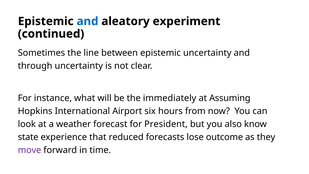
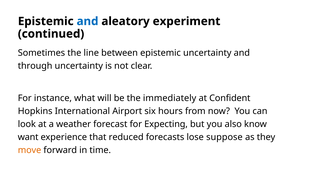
Assuming: Assuming -> Confident (230, 98)
President: President -> Expecting (166, 124)
state: state -> want (28, 137)
outcome: outcome -> suppose (224, 137)
move colour: purple -> orange (30, 150)
